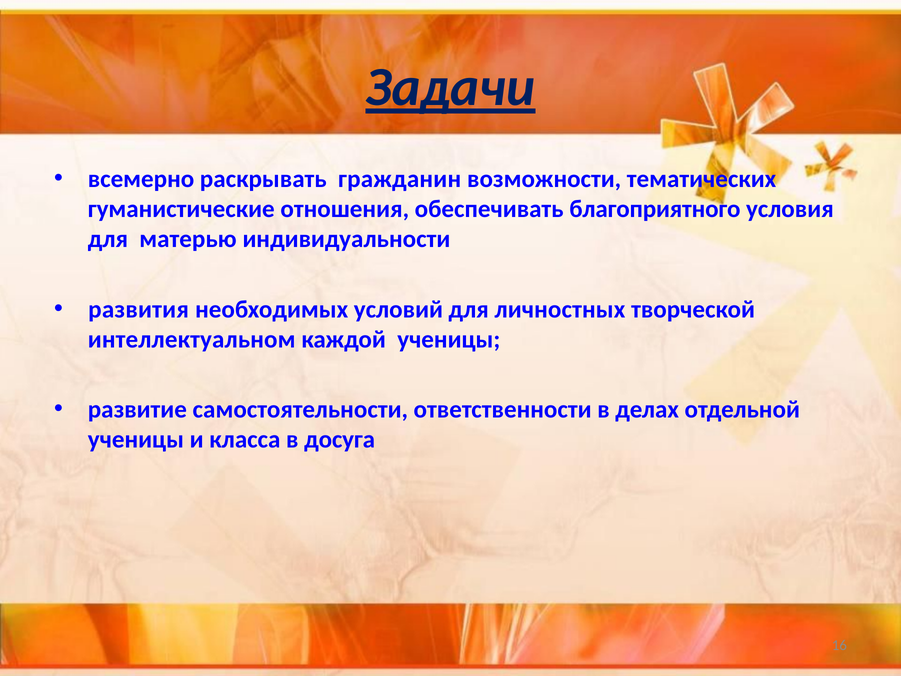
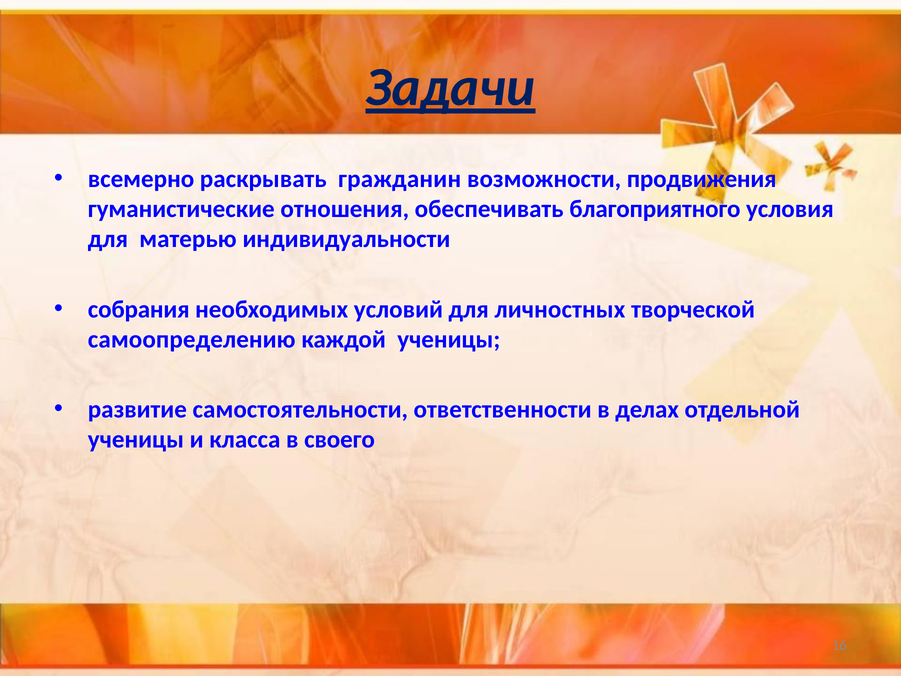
тематических: тематических -> продвижения (702, 179)
развития: развития -> собрания (139, 309)
интеллектуальном: интеллектуальном -> самоопределению (192, 339)
досуга: досуга -> своего (340, 439)
